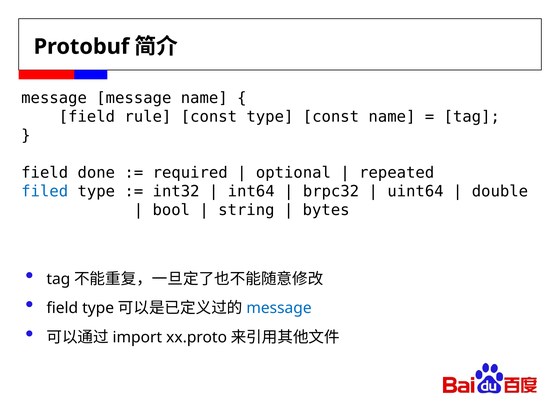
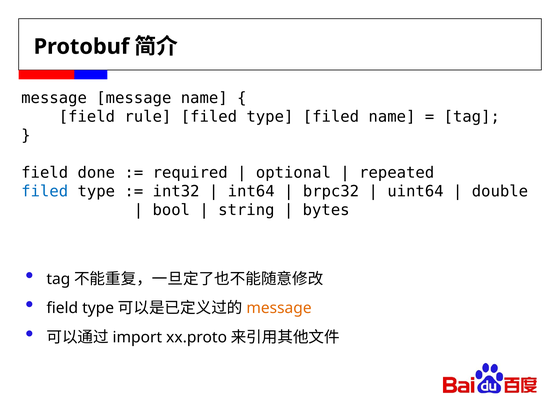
rule const: const -> filed (209, 117)
type const: const -> filed (331, 117)
message colour: blue -> orange (279, 308)
